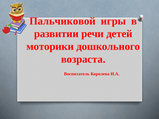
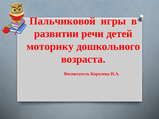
моторики: моторики -> моторику (50, 47)
